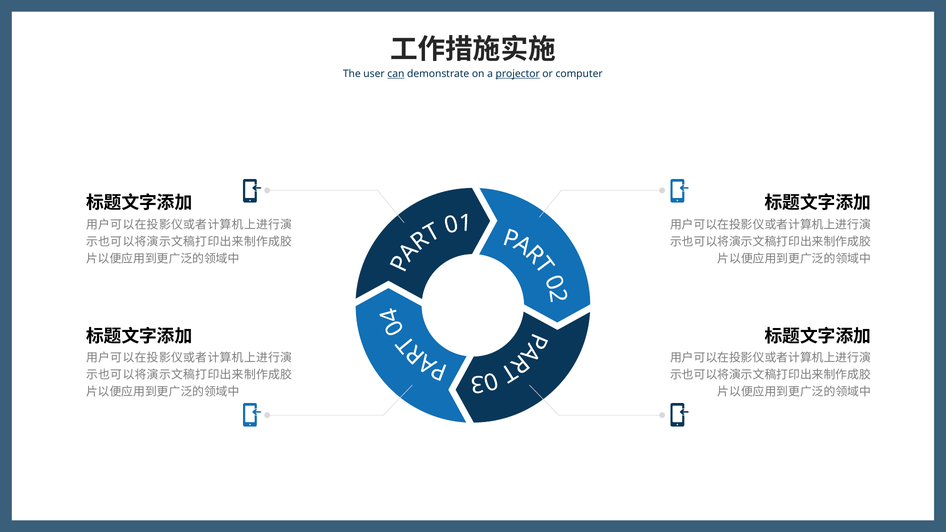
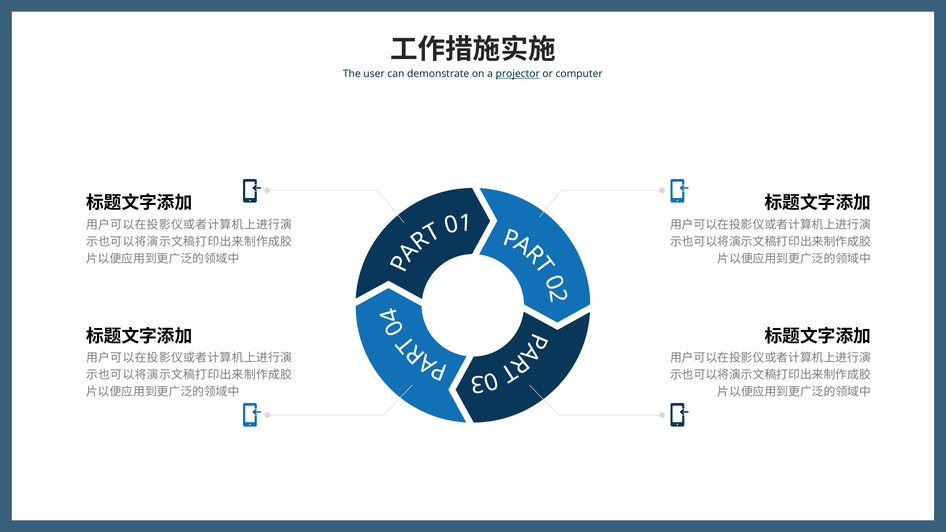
can underline: present -> none (396, 74)
